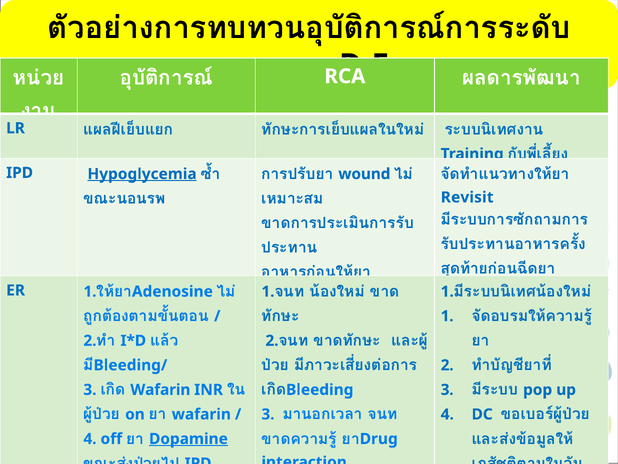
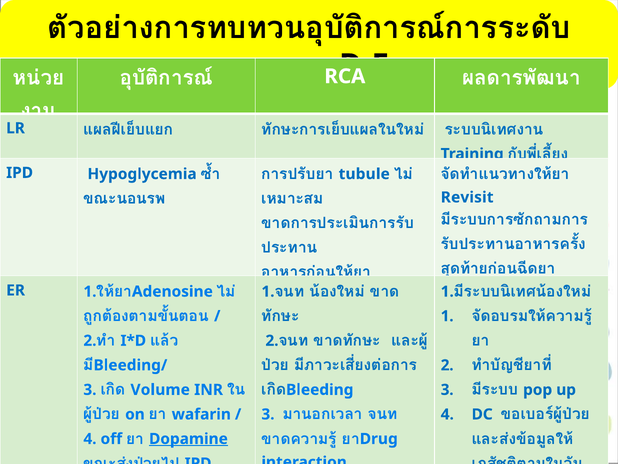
Hypoglycemia underline: present -> none (142, 174)
wound: wound -> tubule (364, 174)
Wafarin: Wafarin -> Volume (160, 389)
